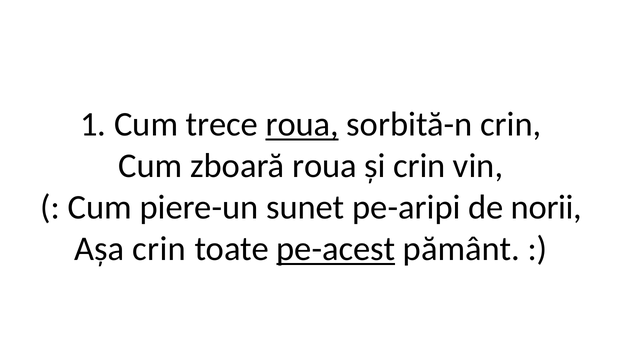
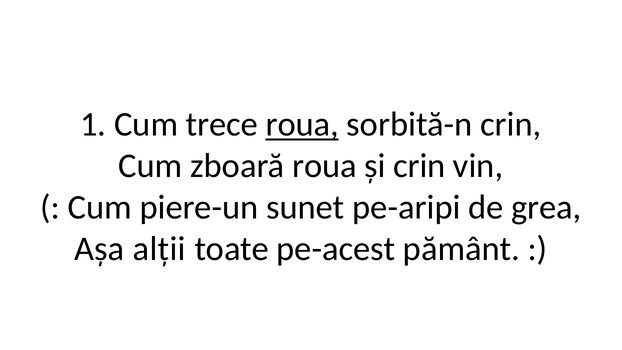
norii: norii -> grea (546, 207)
Așa crin: crin -> alții (159, 249)
pe-acest underline: present -> none (336, 249)
